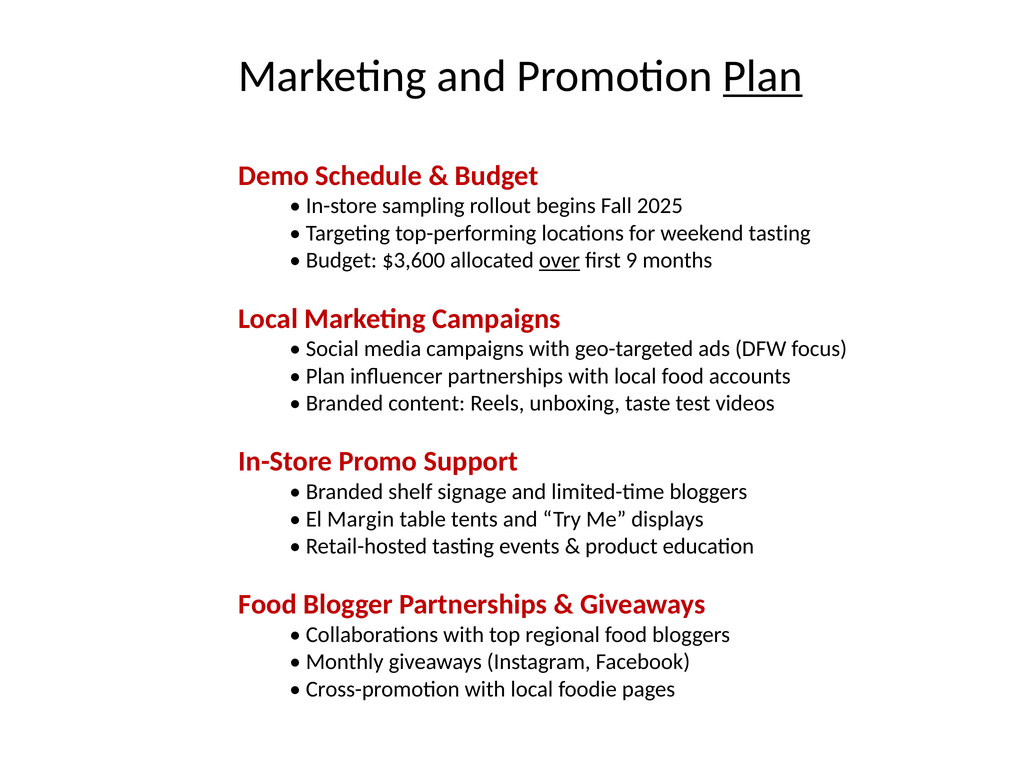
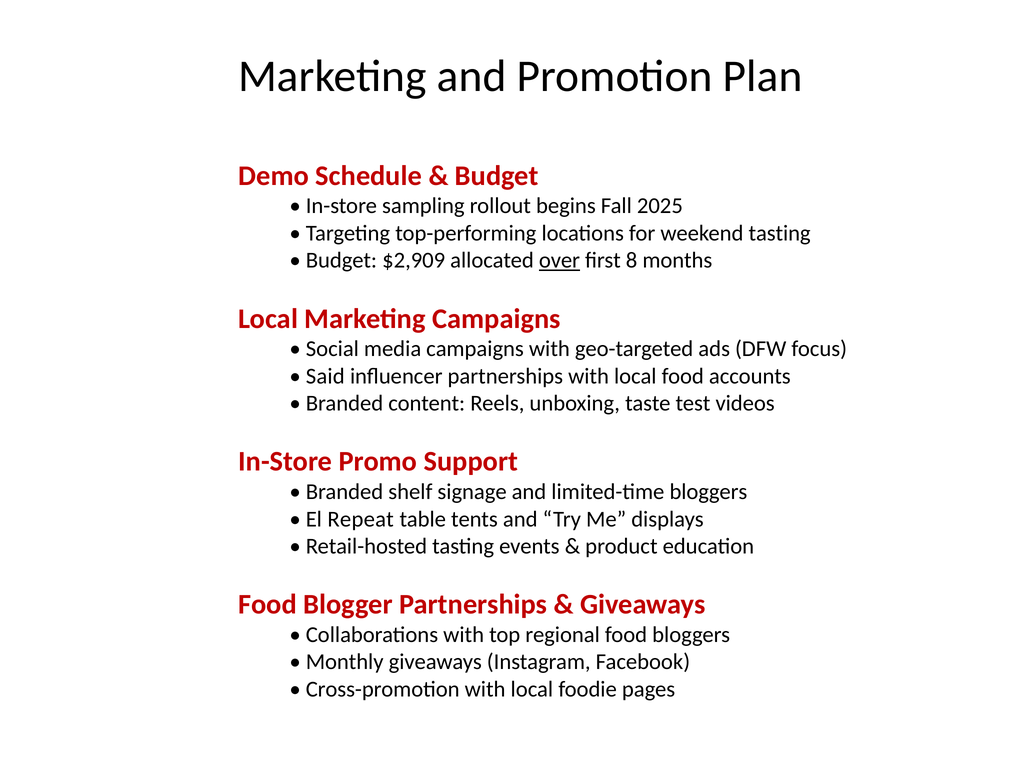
Plan underline: present -> none (763, 76)
$3,600: $3,600 -> $2,909 (414, 261)
9: 9 -> 8 (631, 261)
Plan: Plan -> Said (325, 376)
Margin: Margin -> Repeat (361, 519)
